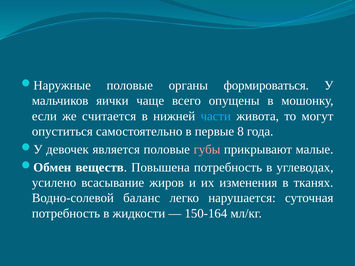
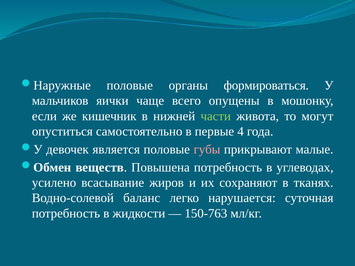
считается: считается -> кишечник (109, 116)
части colour: light blue -> light green (216, 116)
8: 8 -> 4 (241, 132)
изменения: изменения -> сохраняют (248, 183)
150-164: 150-164 -> 150-763 (206, 214)
